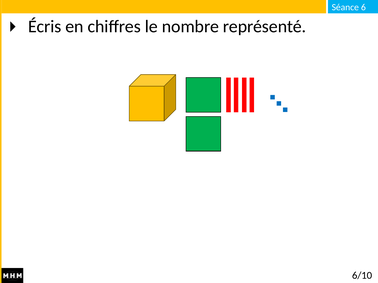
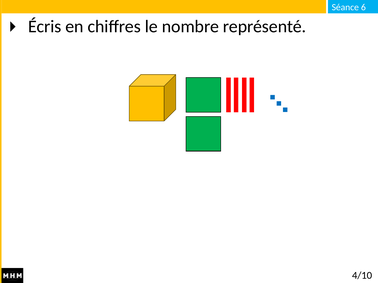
6/10: 6/10 -> 4/10 (362, 276)
